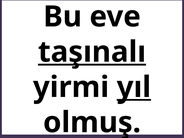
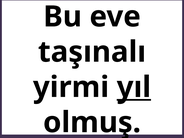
taşınalı underline: present -> none (92, 52)
